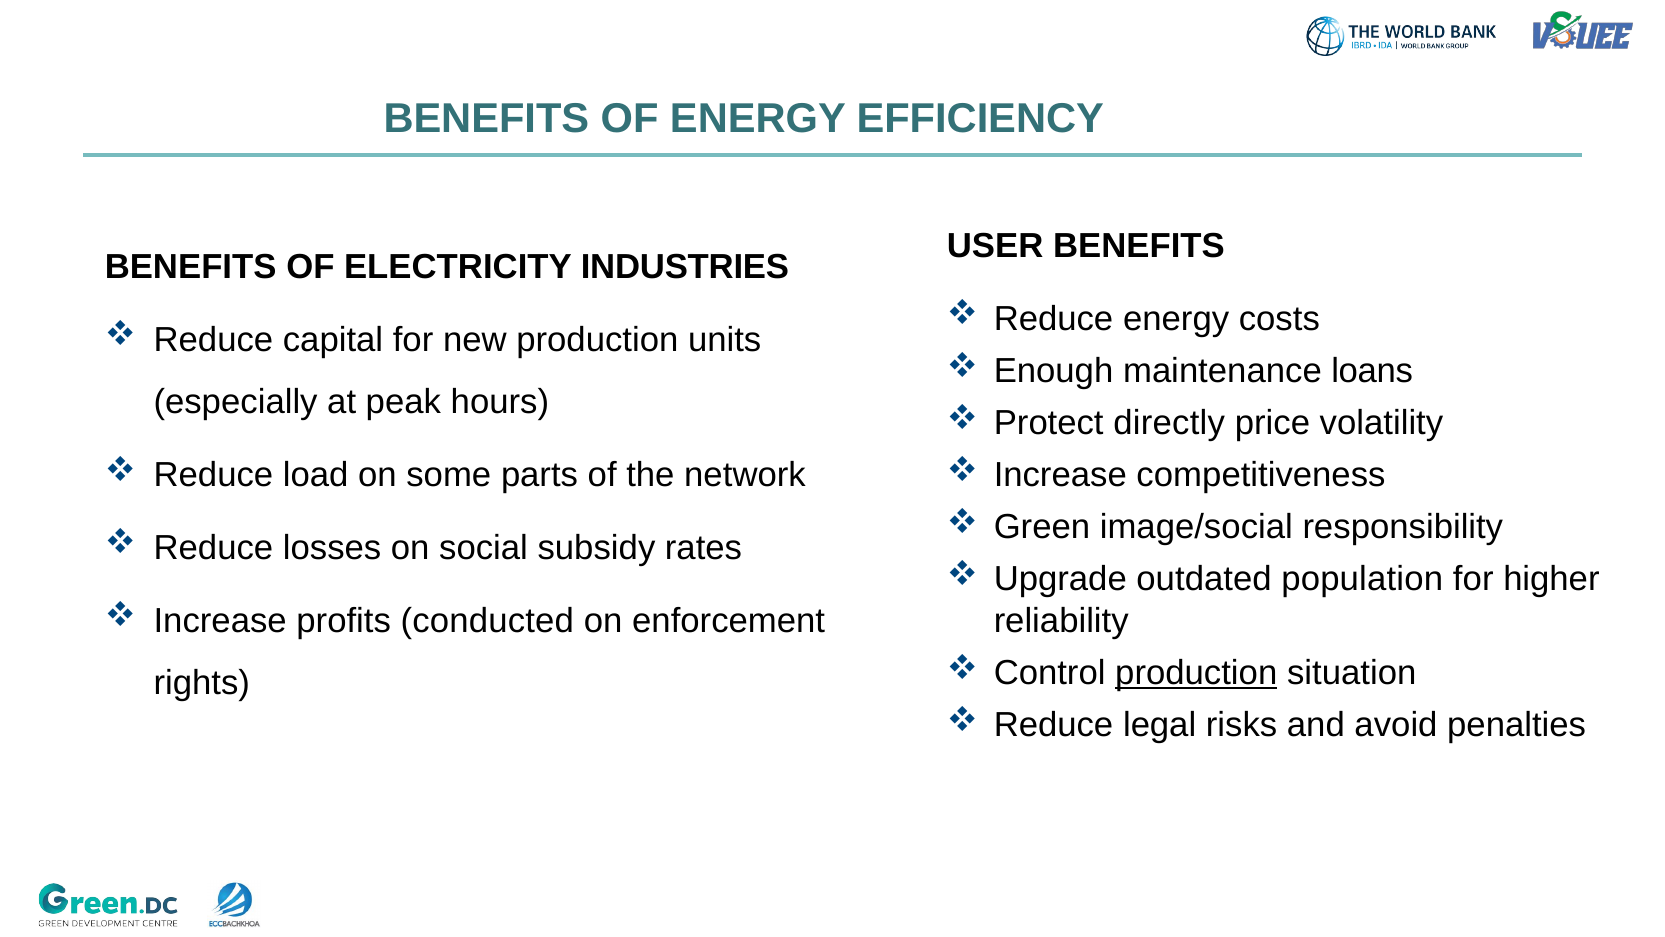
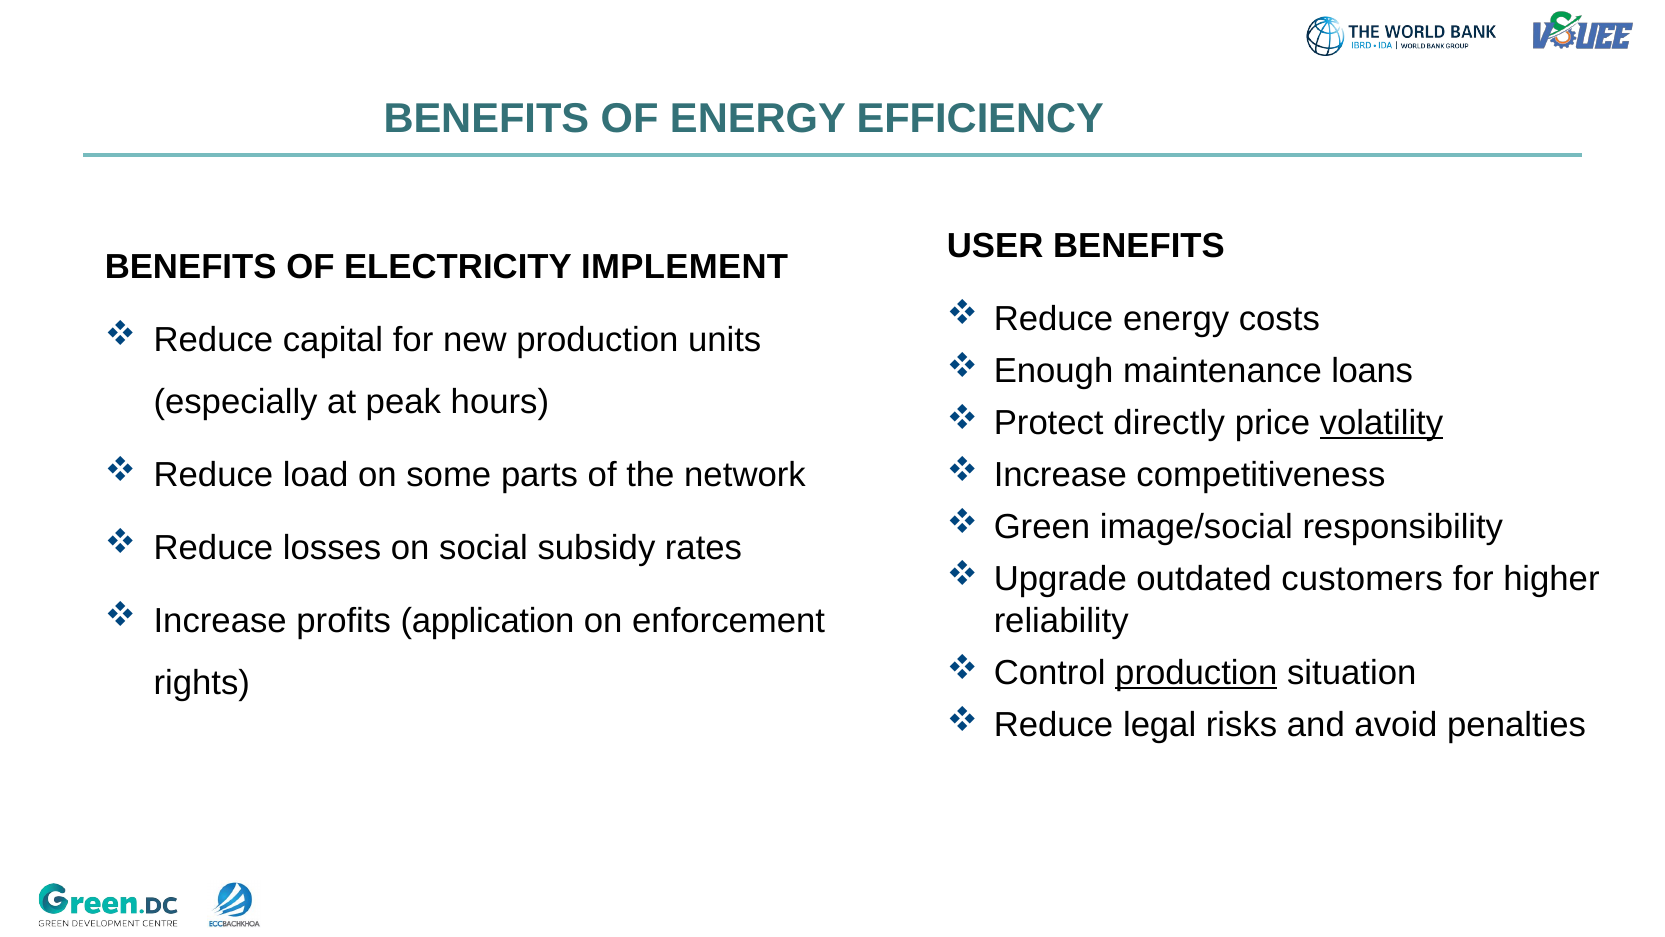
INDUSTRIES: INDUSTRIES -> IMPLEMENT (685, 267)
volatility underline: none -> present (1381, 423)
population: population -> customers (1362, 579)
conducted: conducted -> application (488, 621)
